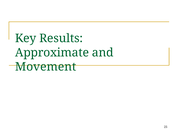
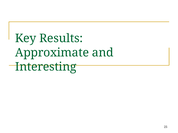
Movement: Movement -> Interesting (46, 67)
